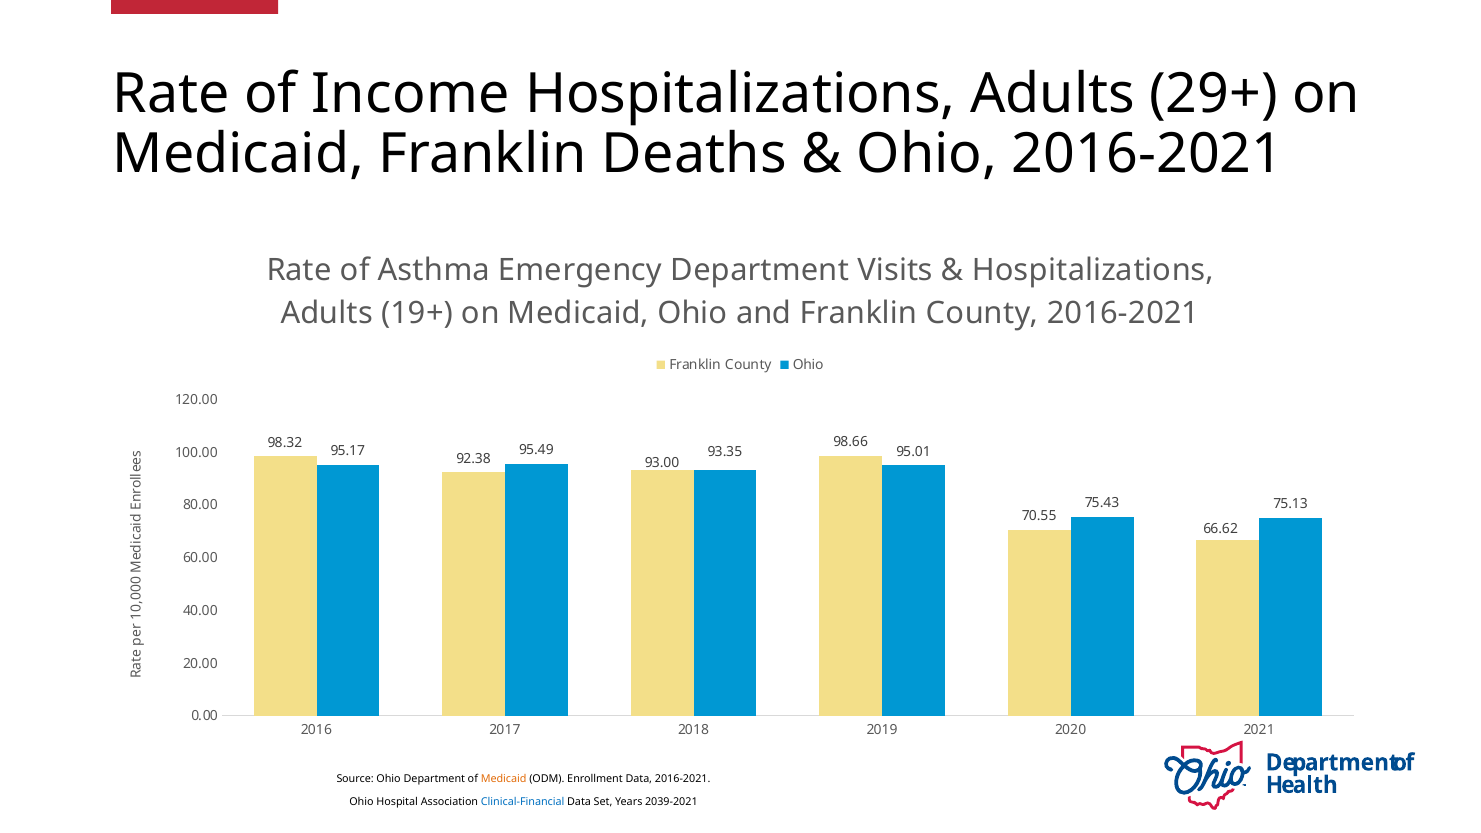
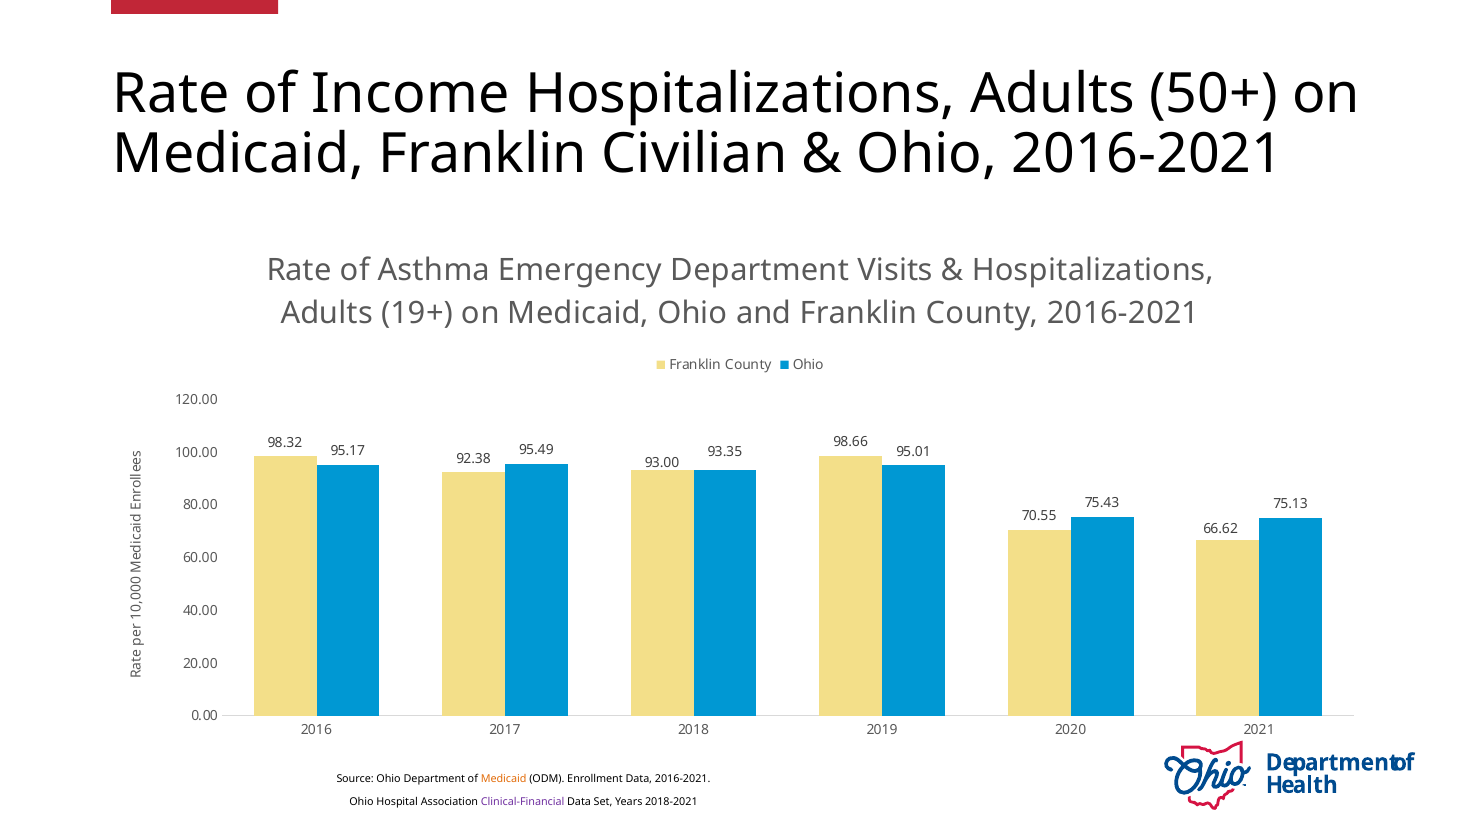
29+: 29+ -> 50+ (1214, 94)
Deaths: Deaths -> Civilian (695, 154)
Clinical-Financial colour: blue -> purple (523, 802)
2039-2021: 2039-2021 -> 2018-2021 (671, 802)
